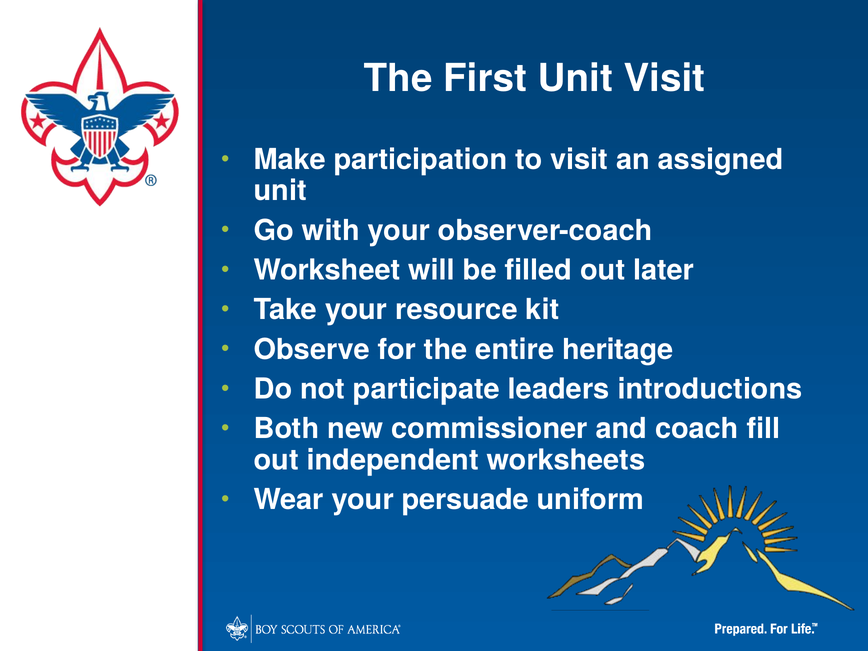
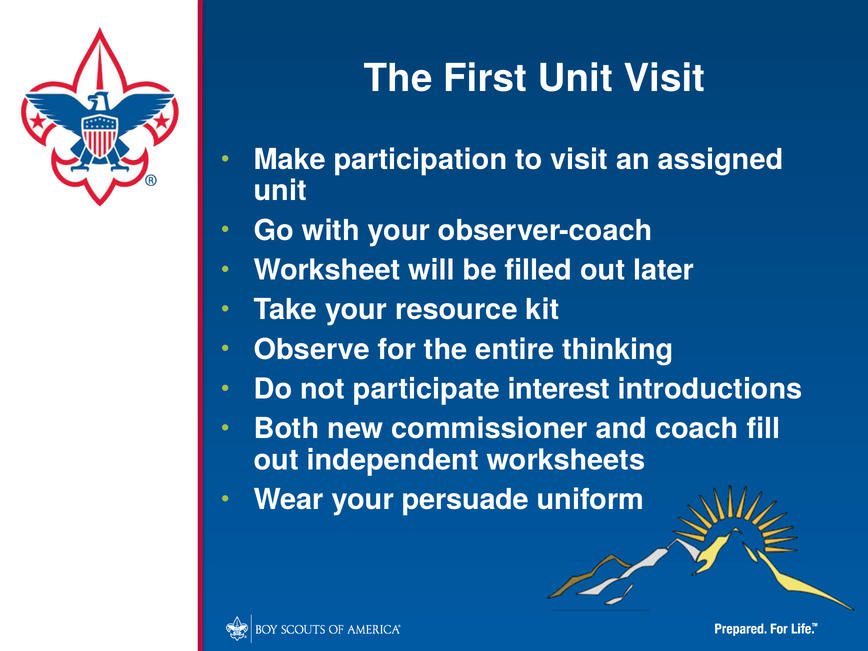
heritage: heritage -> thinking (618, 350)
leaders: leaders -> interest (559, 389)
